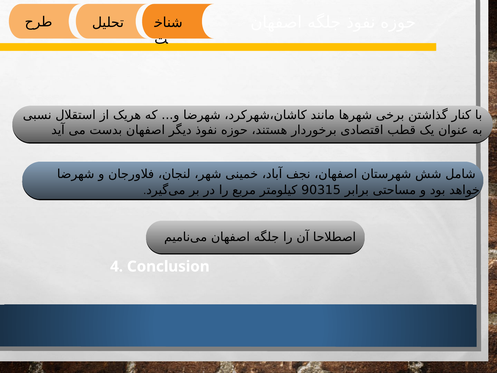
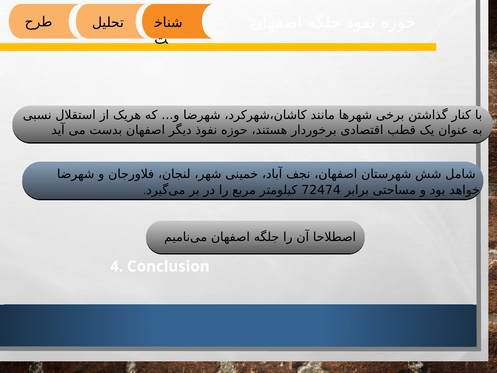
90315: 90315 -> 72474 (321, 190)
